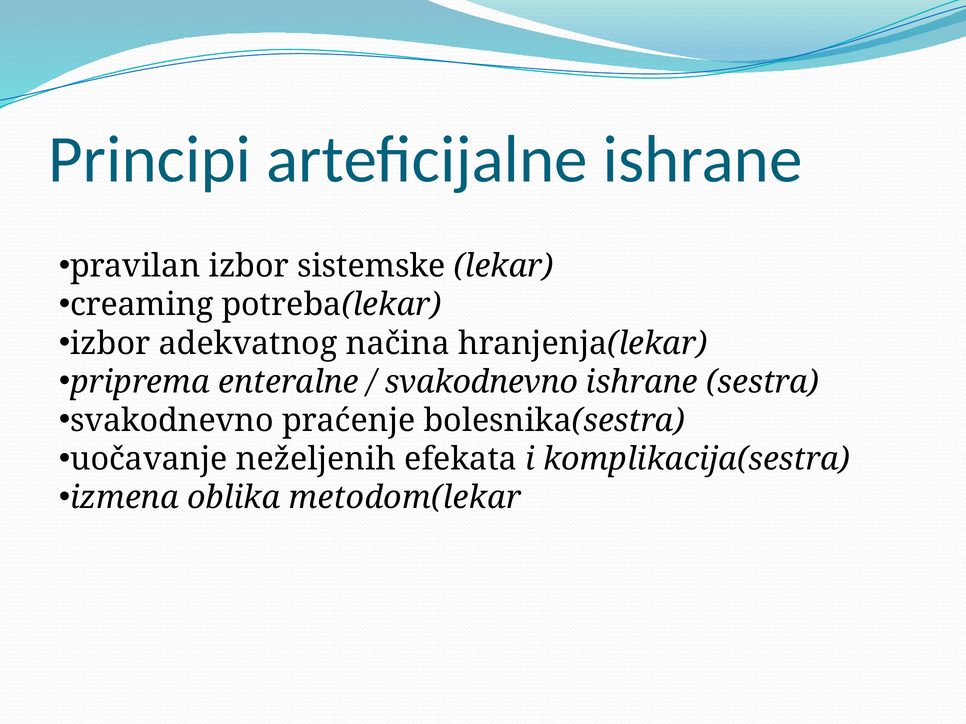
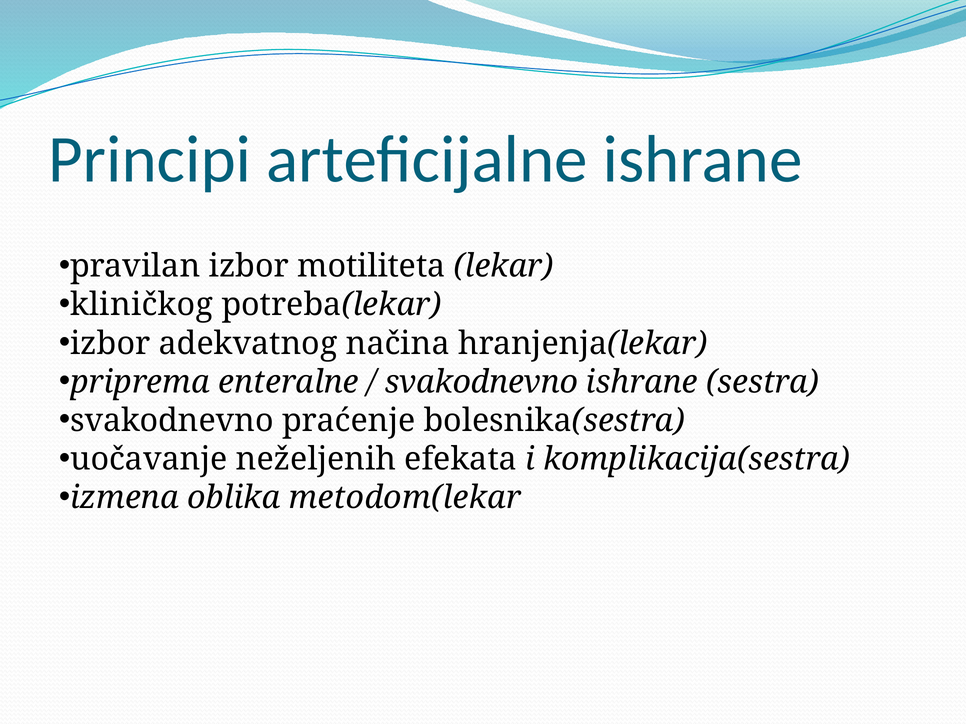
sistemske: sistemske -> motiliteta (371, 266)
creaming: creaming -> kliničkog (142, 305)
